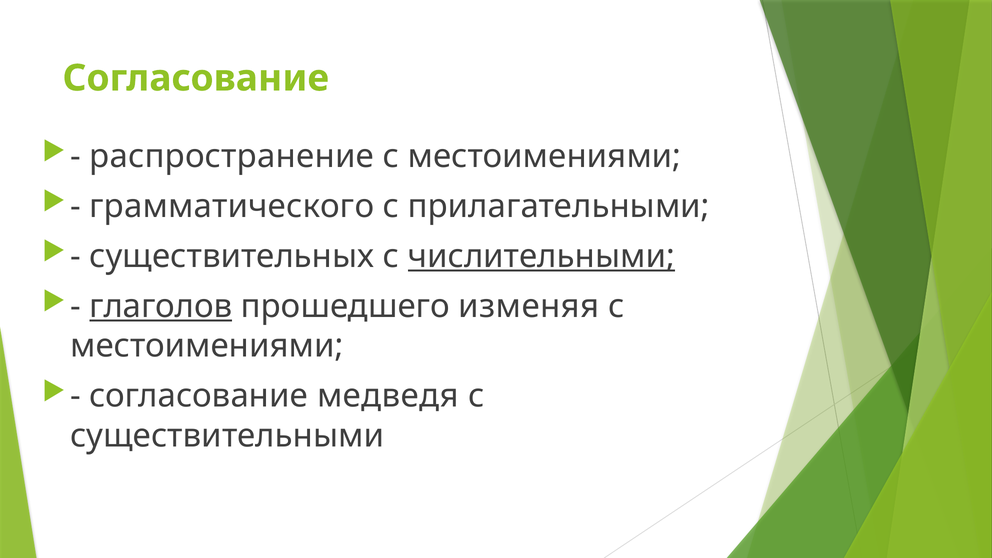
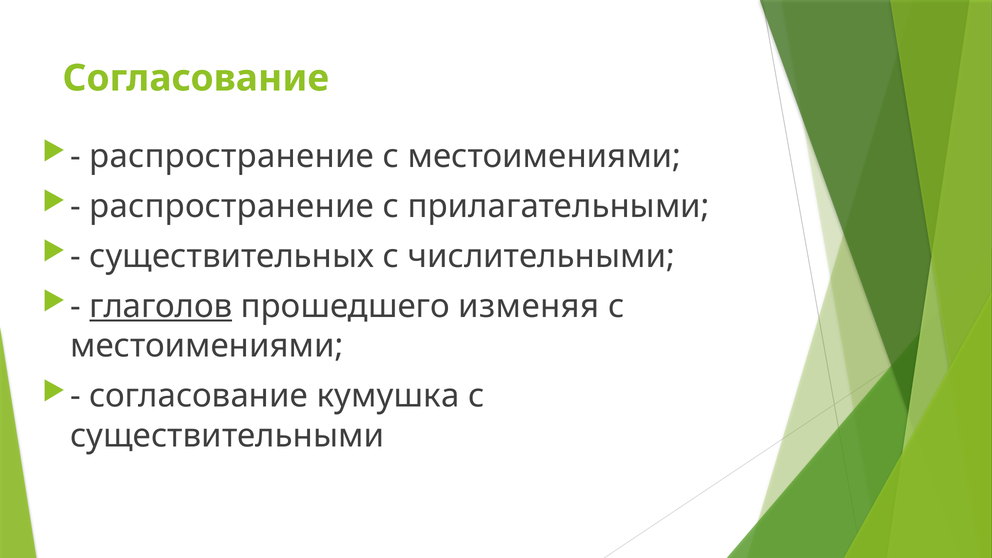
грамматического: грамматического -> распространение (232, 206)
числительными underline: present -> none (541, 256)
медведя: медведя -> кумушка (388, 396)
